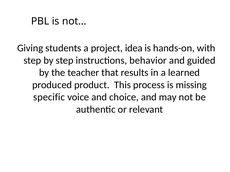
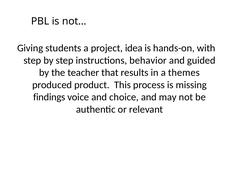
learned: learned -> themes (184, 73)
specific: specific -> findings (49, 97)
